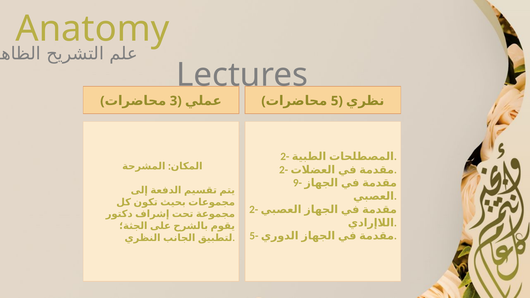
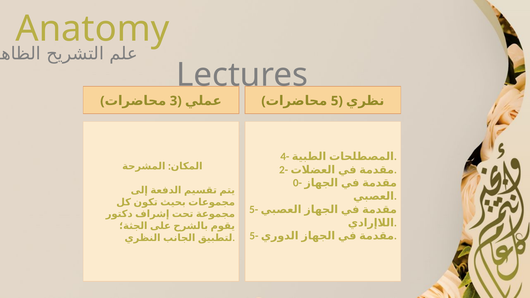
2-: 2- -> 4- (285, 157)
9-: 9- -> 0- (297, 183)
2-: 2- -> 5- (254, 210)
